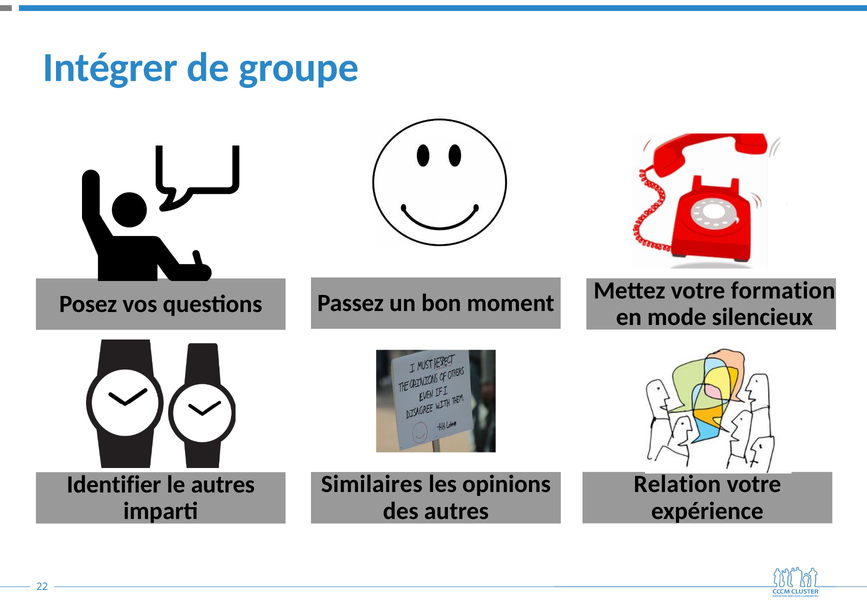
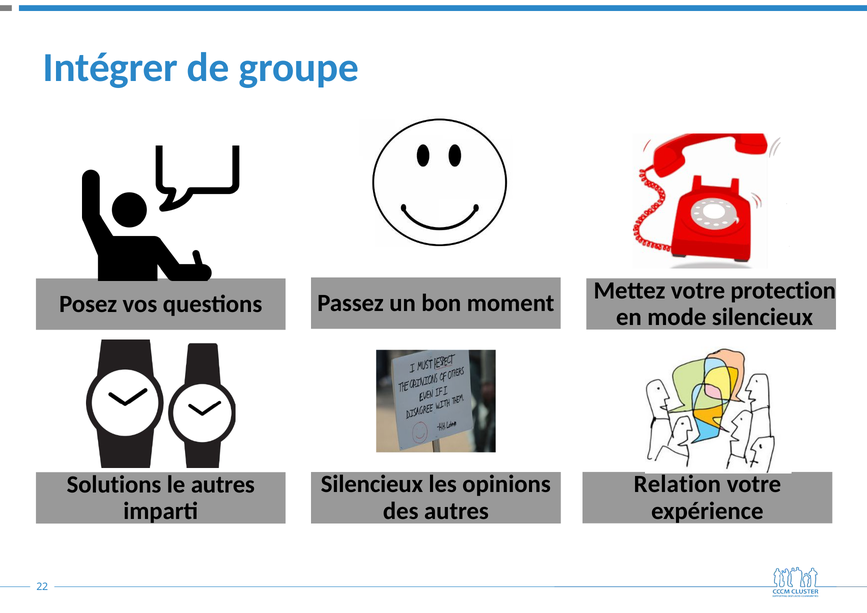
formation: formation -> protection (783, 290)
Identifier: Identifier -> Solutions (114, 484)
Similaires: Similaires -> Silencieux (372, 484)
